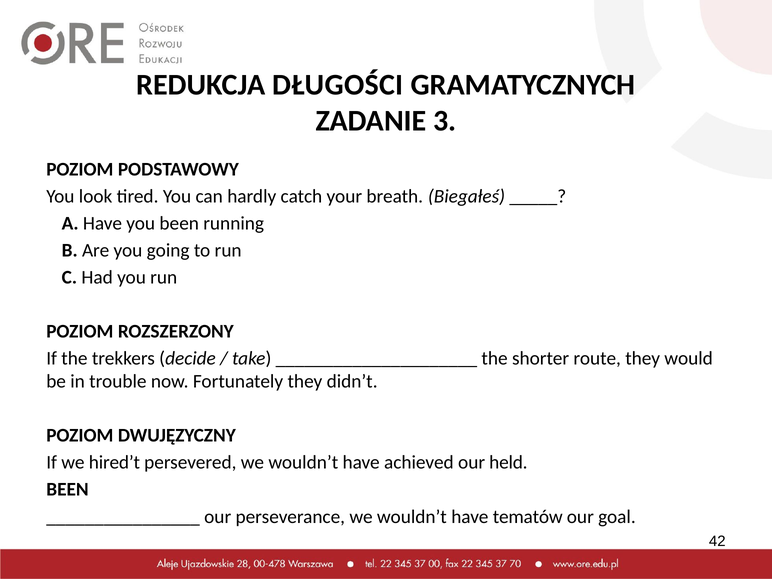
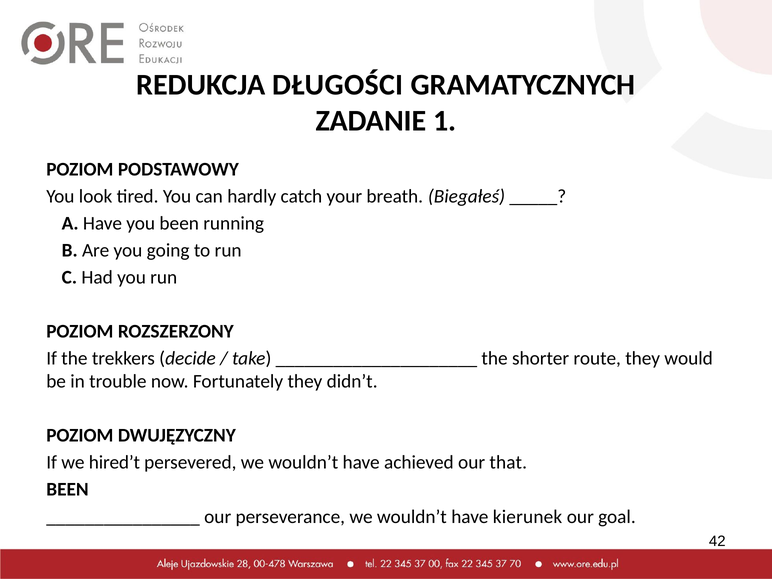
3: 3 -> 1 (445, 121)
held: held -> that (508, 463)
tematów: tematów -> kierunek (528, 517)
